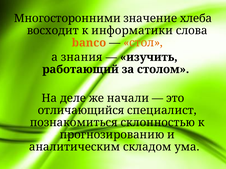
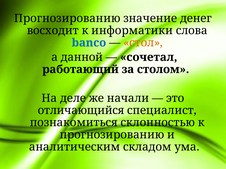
Многосторонними: Многосторонними -> Прогнозированию (67, 18)
хлеба: хлеба -> денег (196, 18)
banco colour: orange -> blue (89, 43)
знания: знания -> данной (82, 57)
изучить: изучить -> сочетал (149, 57)
